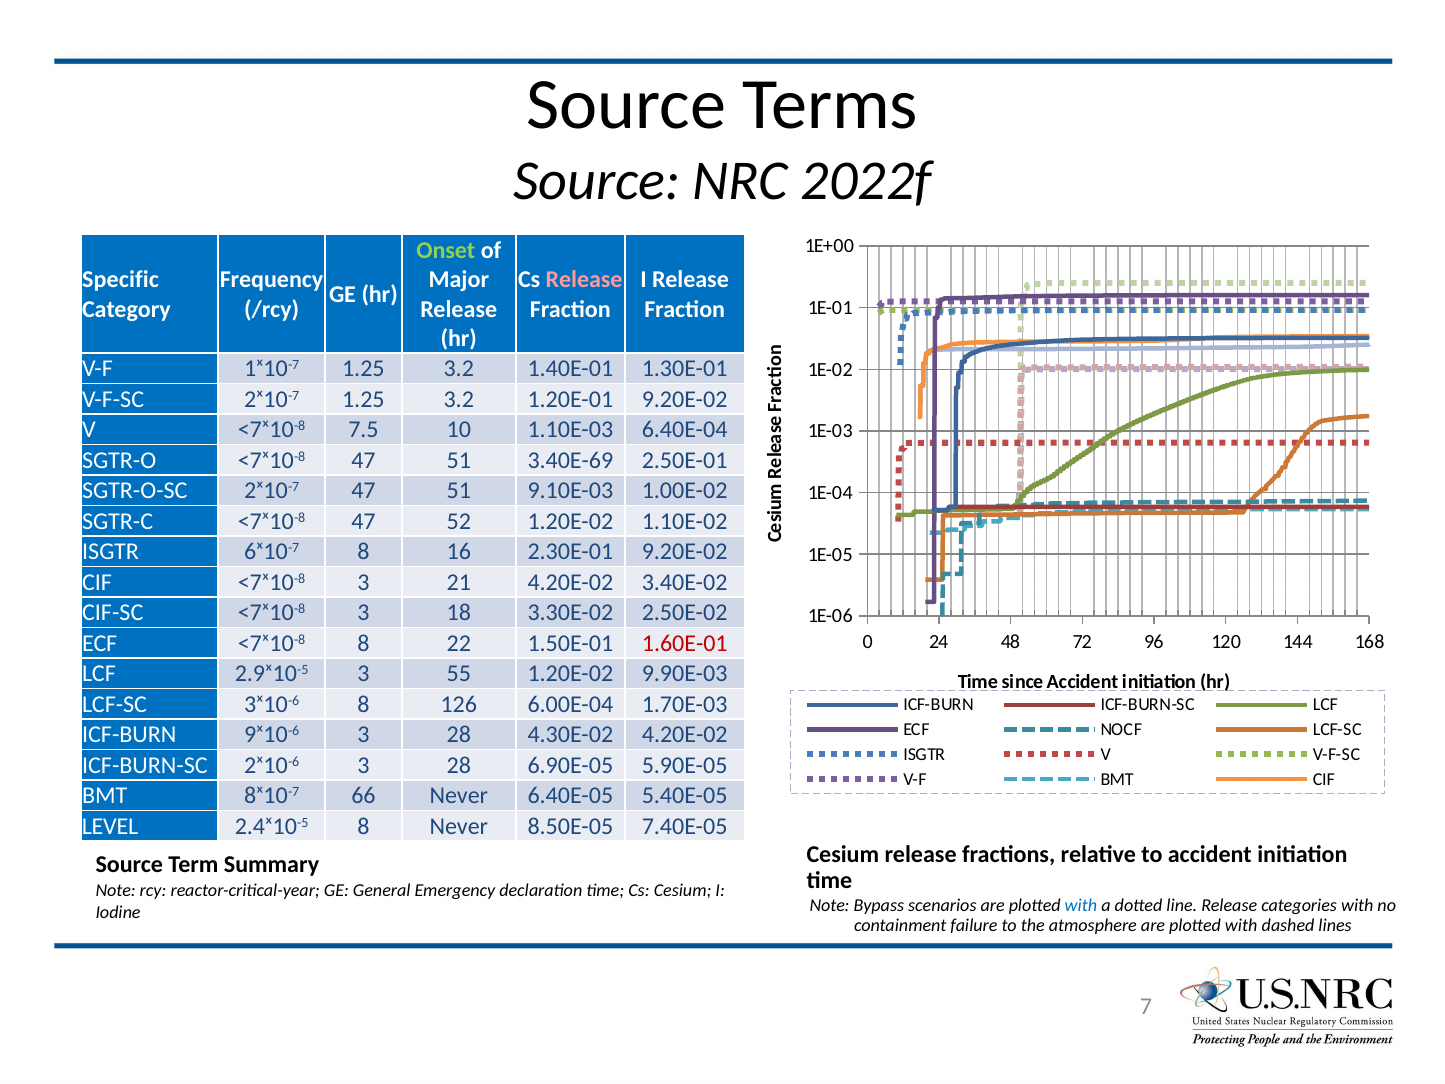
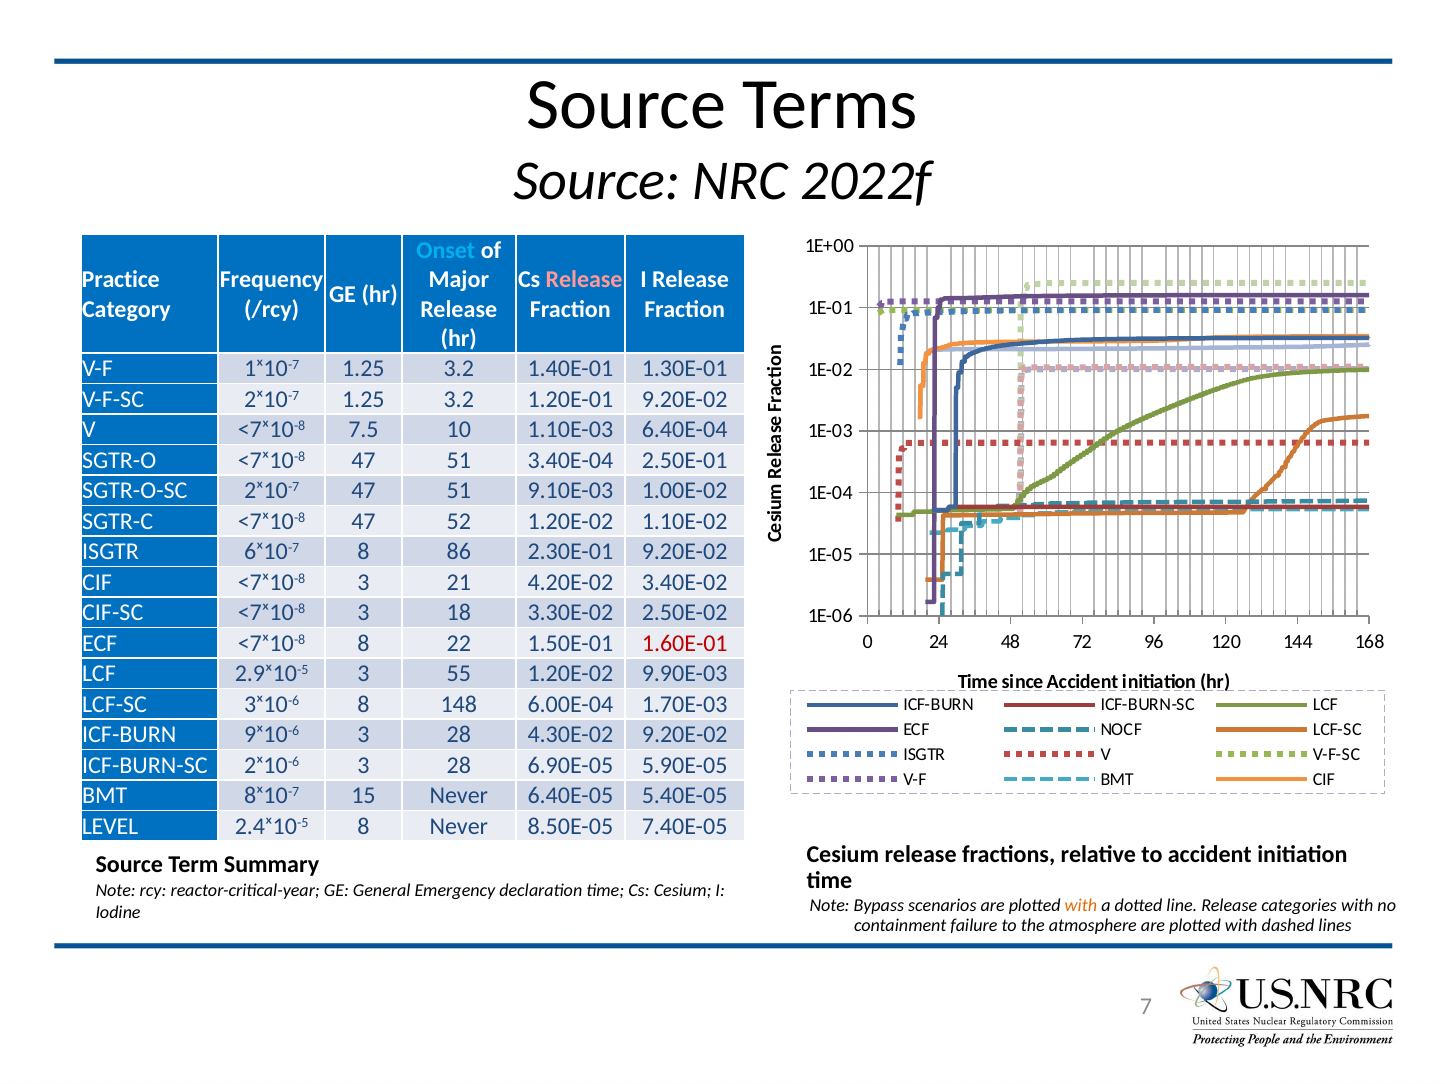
Onset colour: light green -> light blue (446, 250)
Specific: Specific -> Practice (121, 280)
3.40E-69: 3.40E-69 -> 3.40E-04 (570, 460)
16: 16 -> 86 (459, 552)
126: 126 -> 148 (459, 704)
4.30E-02 4.20E-02: 4.20E-02 -> 9.20E-02 (685, 735)
66: 66 -> 15 (363, 796)
with colour: blue -> orange (1081, 905)
